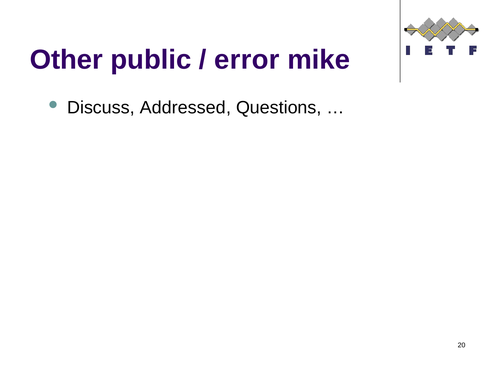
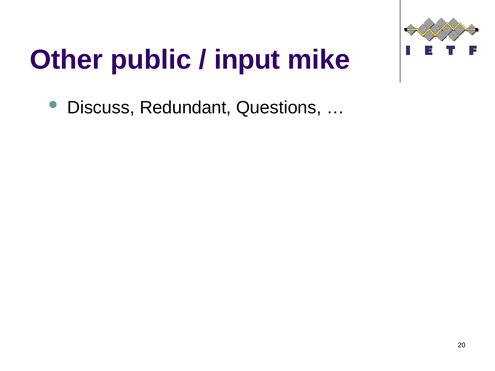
error: error -> input (247, 60)
Addressed: Addressed -> Redundant (185, 108)
